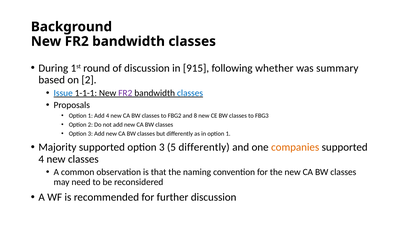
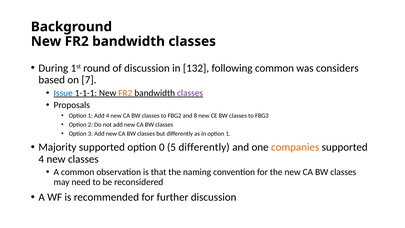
915: 915 -> 132 (196, 68)
following whether: whether -> common (274, 68)
summary: summary -> considers (337, 68)
on 2: 2 -> 7 (89, 80)
FR2 colour: purple -> orange (125, 93)
classes colour: blue -> purple (190, 93)
supported option 3: 3 -> 0 (162, 147)
